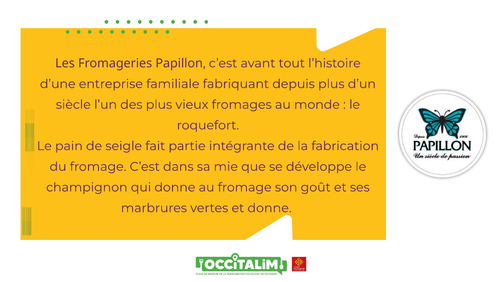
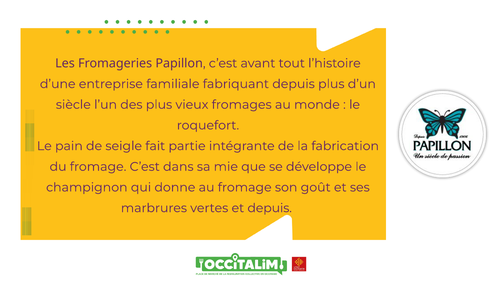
et donne: donne -> depuis (270, 208)
